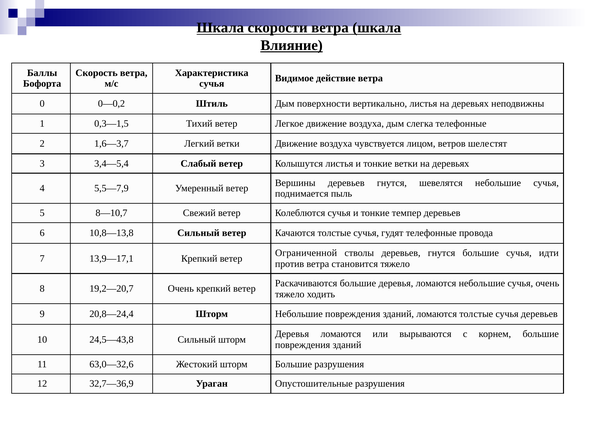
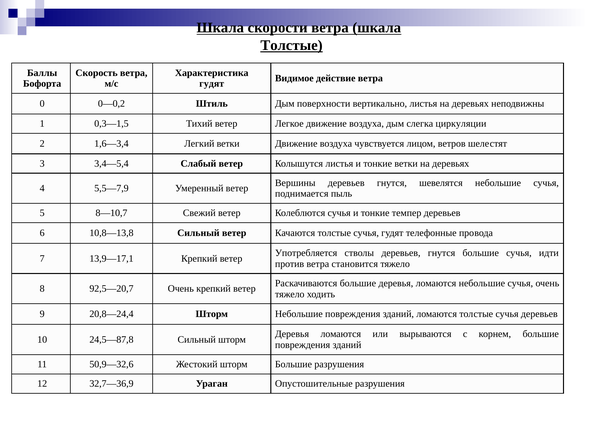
Влияние: Влияние -> Толстые (292, 45)
сучья: сучья -> гудят (212, 84)
слегка телефонные: телефонные -> циркуляции (461, 124)
1,6—3,7: 1,6—3,7 -> 1,6—3,4 (111, 144)
Ограниченной: Ограниченной -> Употребляется (306, 253)
19,2—20,7: 19,2—20,7 -> 92,5—20,7 (111, 289)
24,5—43,8: 24,5—43,8 -> 24,5—87,8 (111, 340)
63,0—32,6: 63,0—32,6 -> 50,9—32,6 (111, 365)
